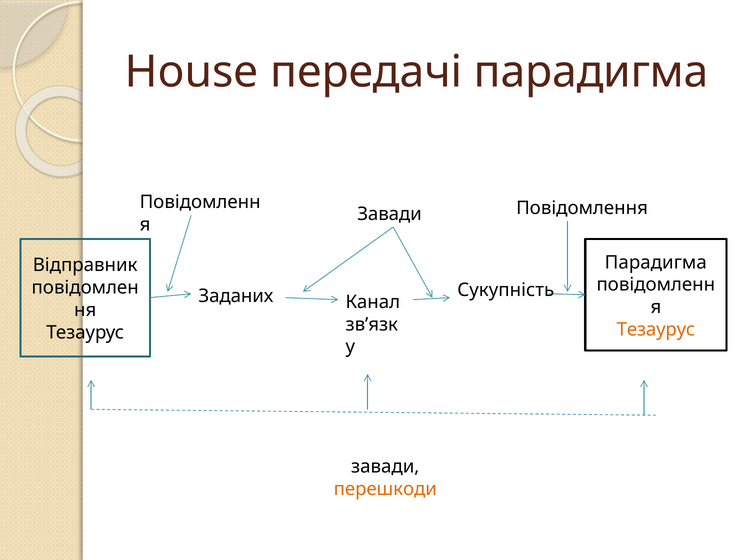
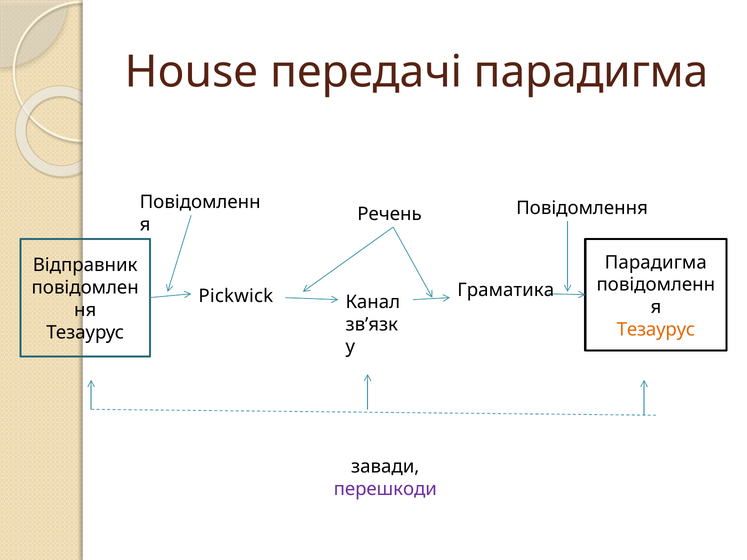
Завади: Завади -> Речень (390, 214)
Сукупність: Сукупність -> Граматика (506, 290)
Заданих: Заданих -> Pickwick (236, 296)
перешкоди colour: orange -> purple (385, 489)
